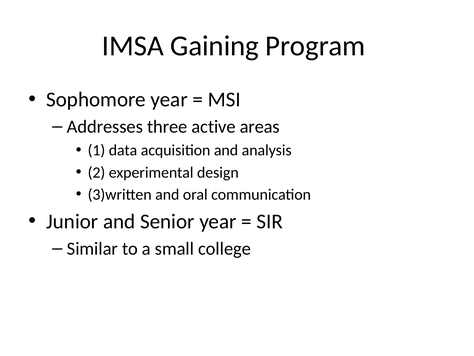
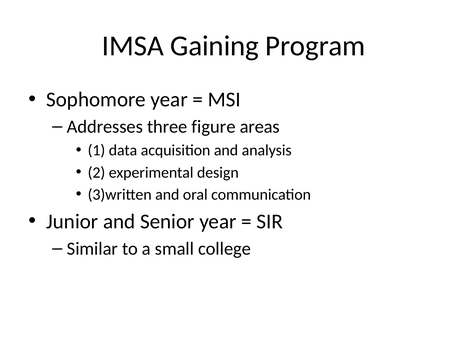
active: active -> figure (214, 127)
